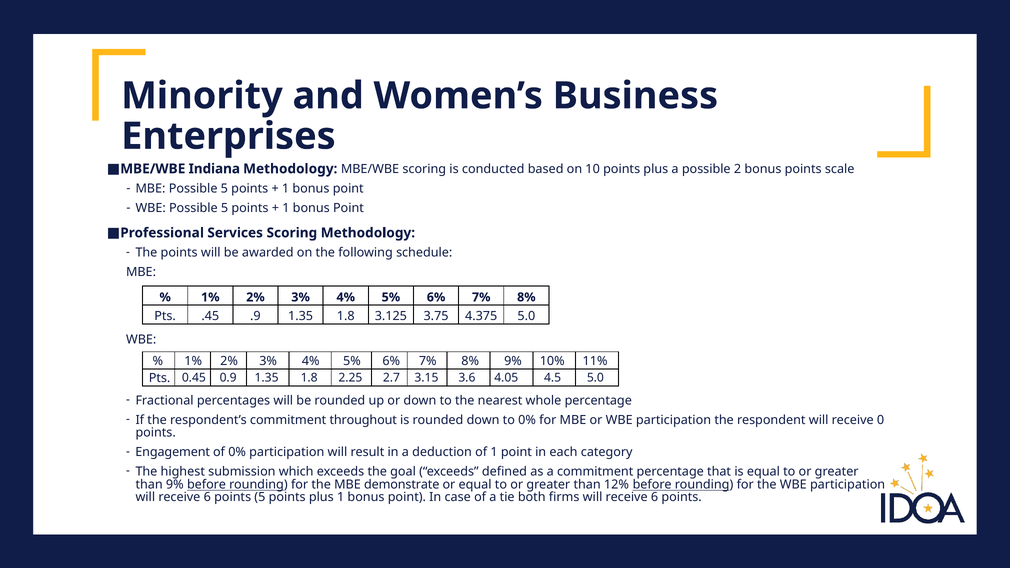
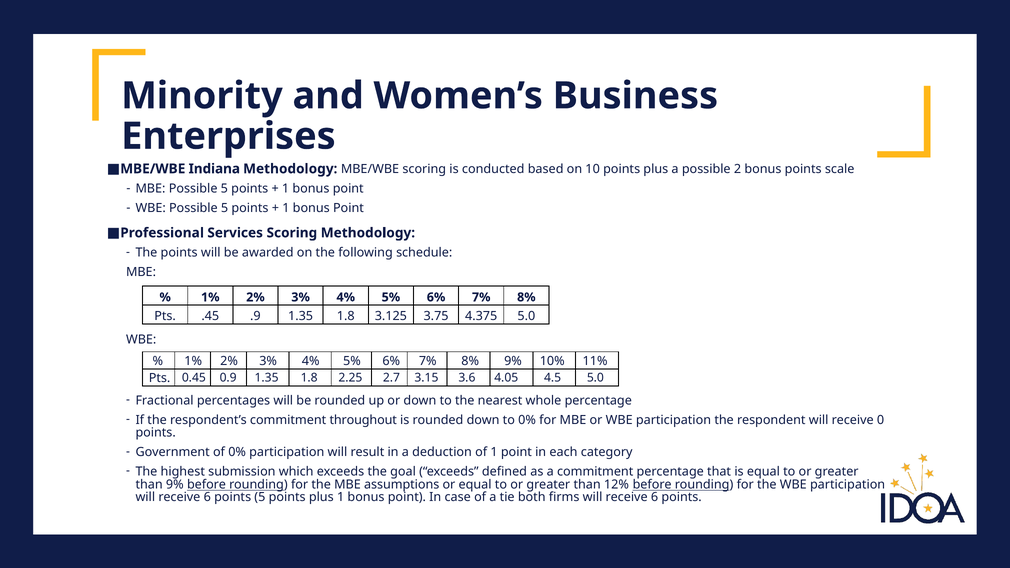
Engagement: Engagement -> Government (173, 452)
demonstrate: demonstrate -> assumptions (402, 484)
